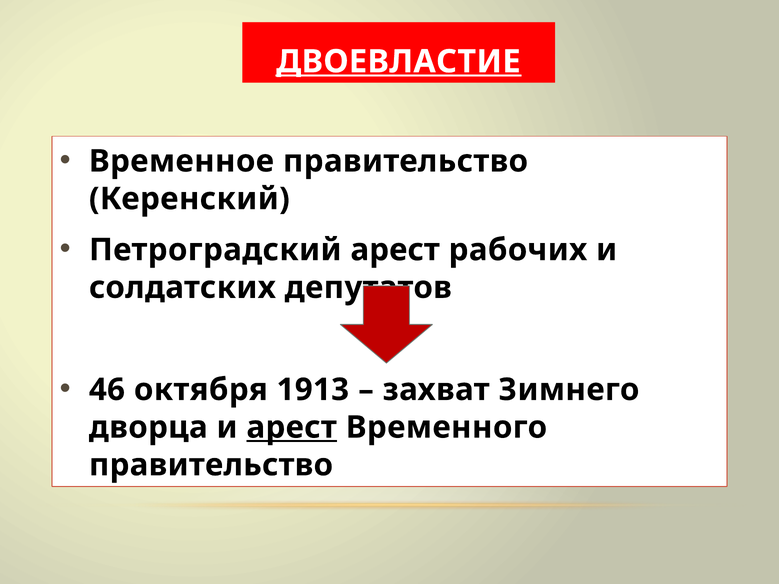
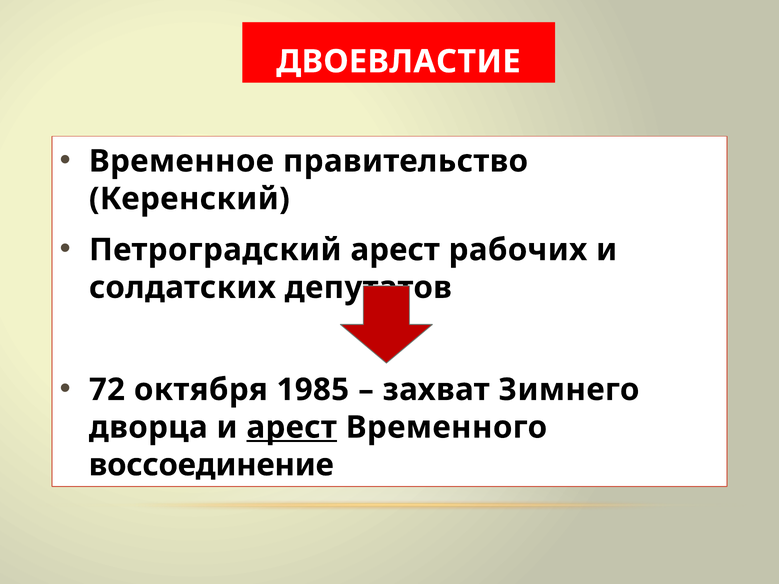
ДВОЕВЛАСТИЕ underline: present -> none (398, 62)
46: 46 -> 72 (107, 390)
1913: 1913 -> 1985 (313, 390)
правительство: правительство -> воссоединение (211, 465)
